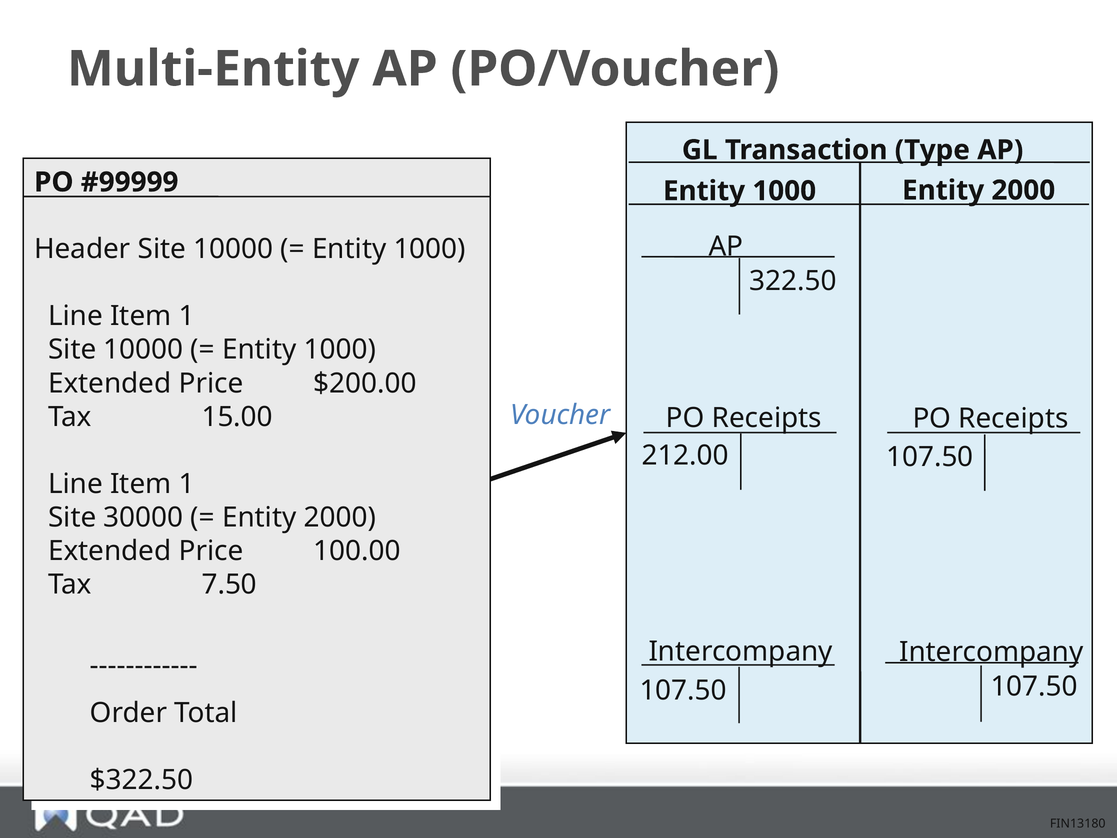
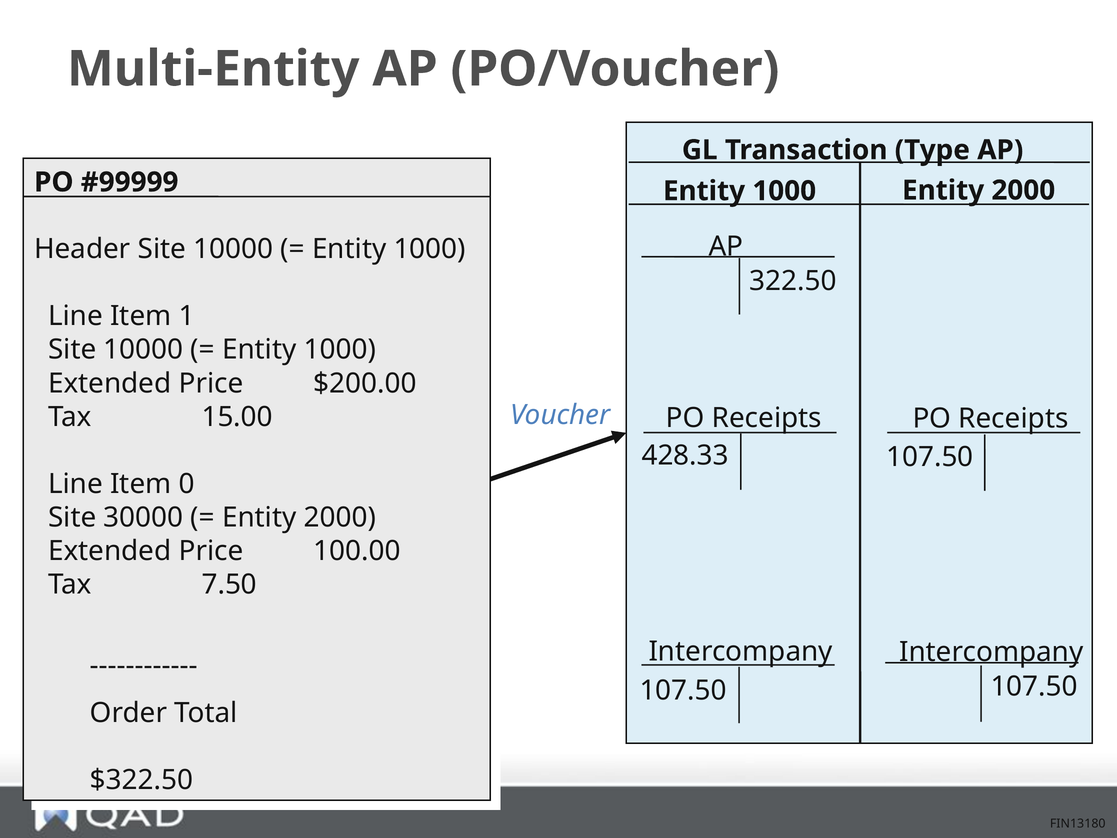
212.00: 212.00 -> 428.33 (685, 456)
1: 1 -> 0 (187, 484)
